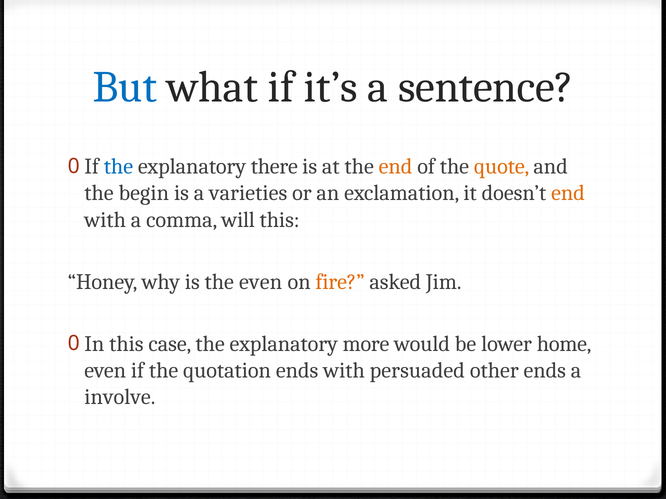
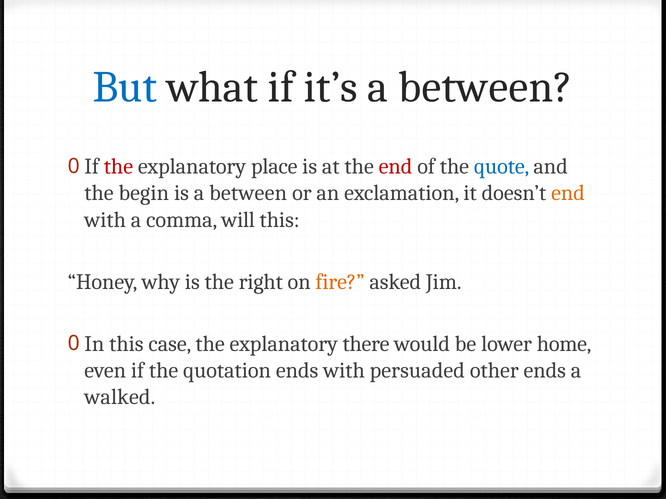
it’s a sentence: sentence -> between (485, 87)
the colour: blue -> red (118, 167)
there: there -> place (274, 167)
end colour: orange -> red (396, 167)
quote colour: orange -> blue (502, 167)
is a varieties: varieties -> between (248, 193)
the even: even -> right (261, 282)
more: more -> there (366, 344)
involve: involve -> walked (120, 398)
